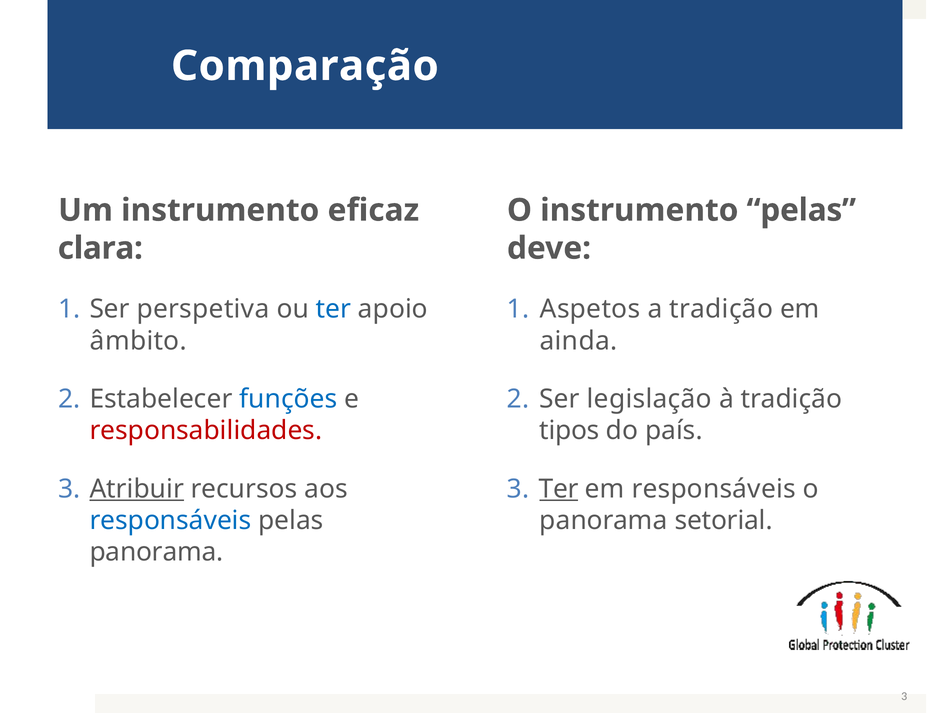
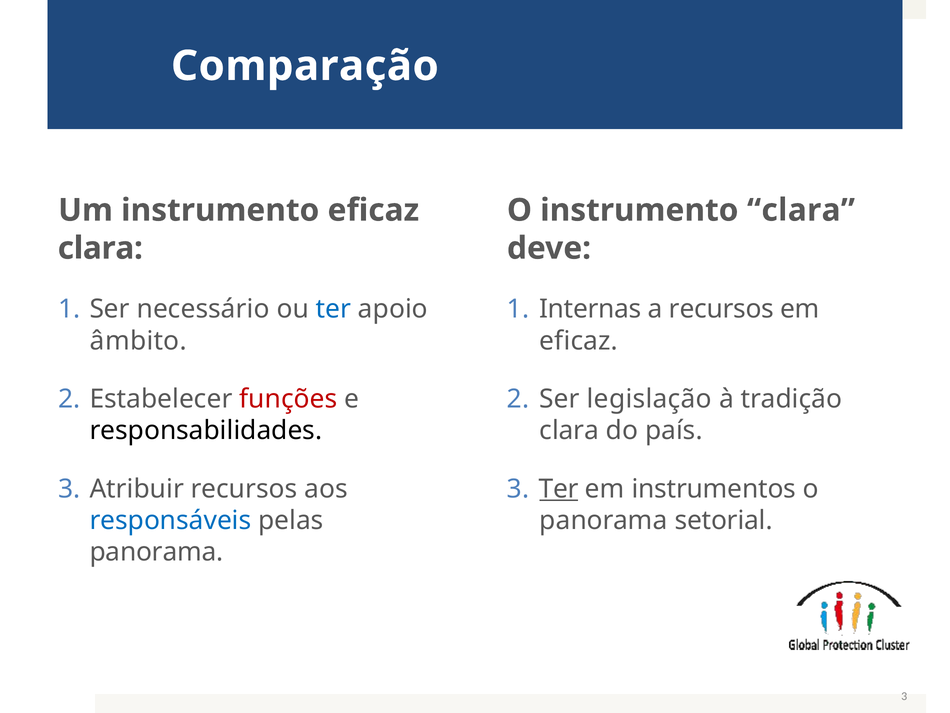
instrumento pelas: pelas -> clara (801, 210)
perspetiva: perspetiva -> necessário (203, 309)
Aspetos: Aspetos -> Internas (590, 309)
a tradição: tradição -> recursos (721, 309)
ainda: ainda -> eficaz (579, 341)
funções colour: blue -> red (288, 399)
responsabilidades colour: red -> black (206, 430)
tipos: tipos -> clara (569, 430)
Atribuir underline: present -> none (137, 489)
em responsáveis: responsáveis -> instrumentos (714, 489)
